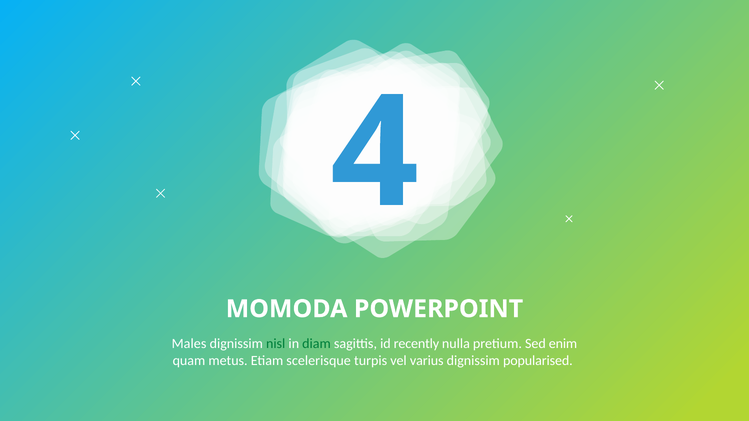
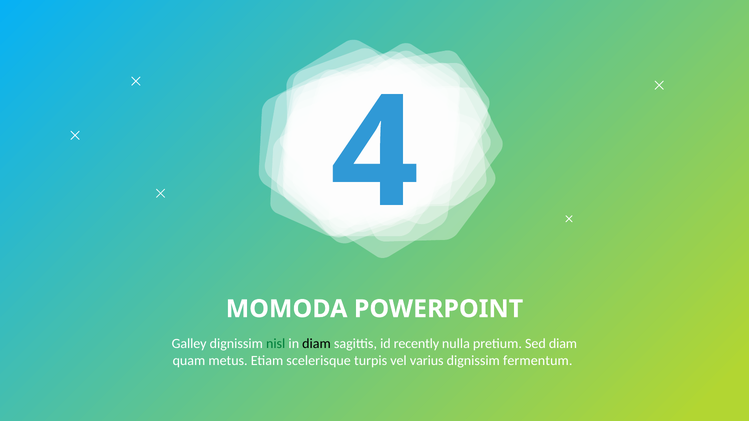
Males: Males -> Galley (189, 344)
diam colour: green -> black (316, 344)
Sed enim: enim -> diam (563, 344)
popularised: popularised -> fermentum (538, 361)
